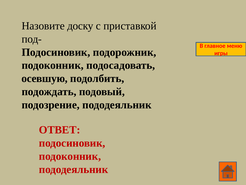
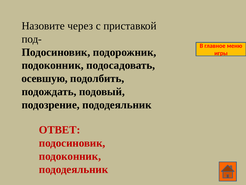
доску: доску -> через (80, 26)
